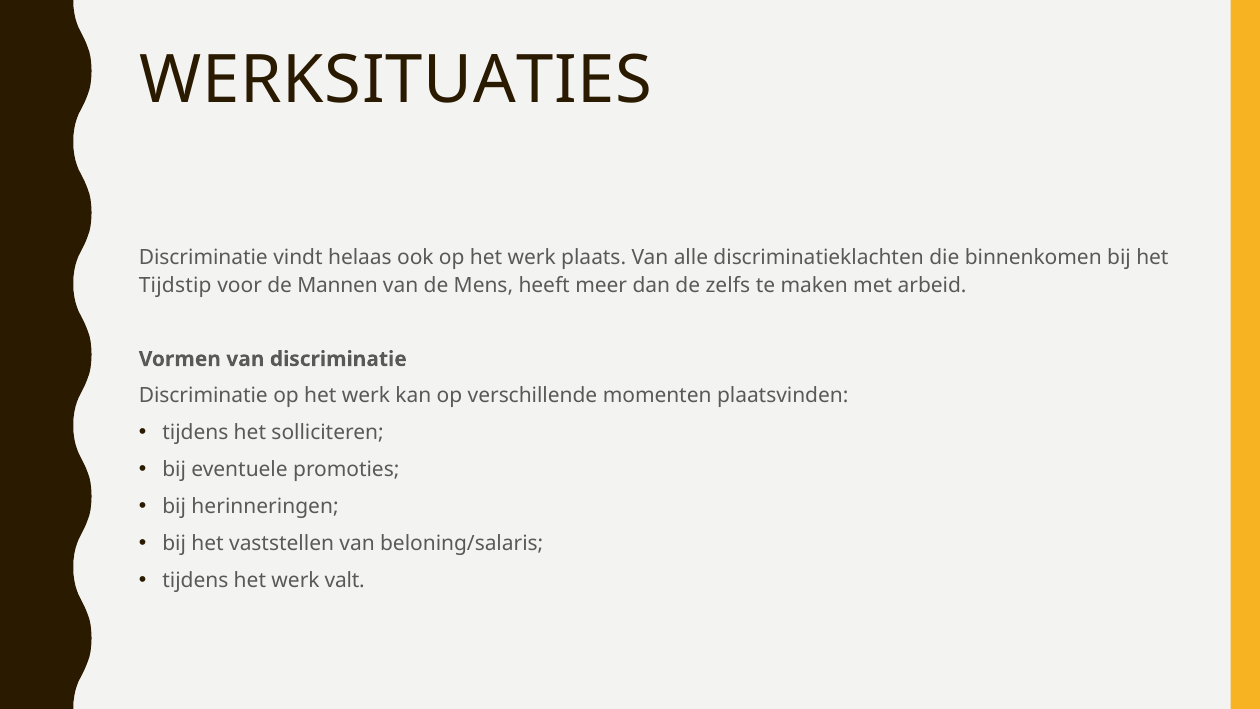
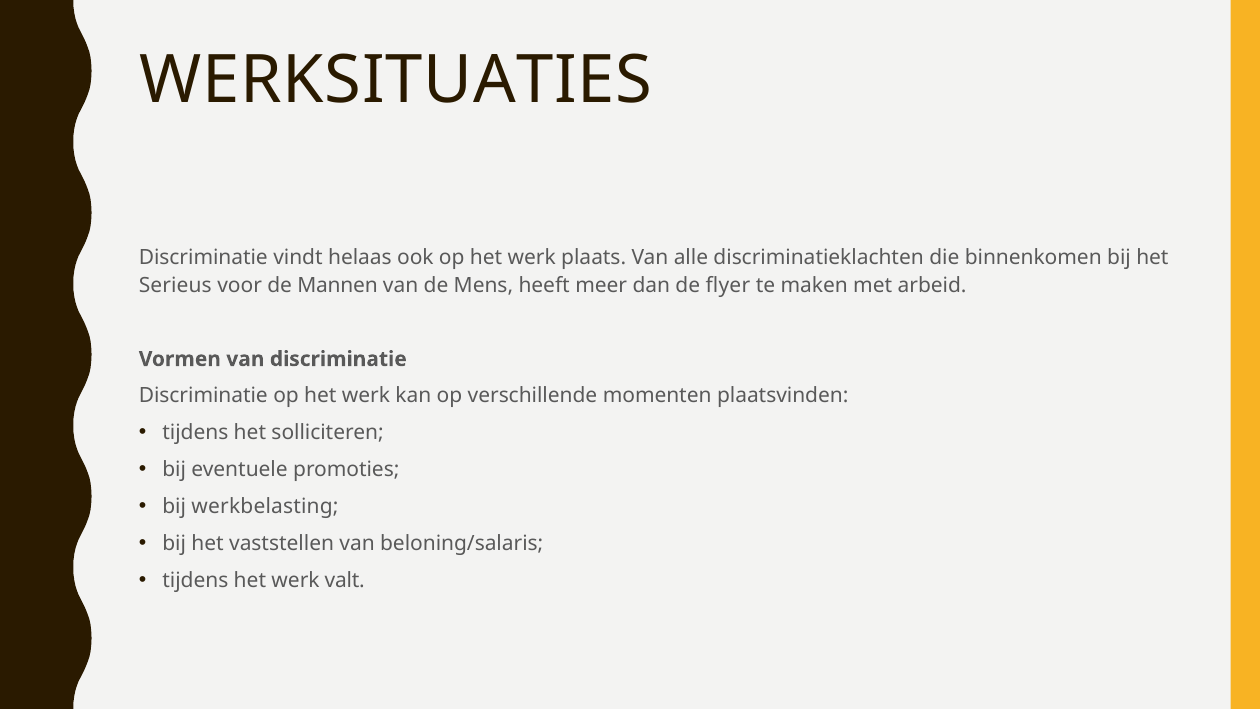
Tijdstip: Tijdstip -> Serieus (175, 285)
zelfs: zelfs -> flyer (728, 285)
herinneringen: herinneringen -> werkbelasting (265, 506)
